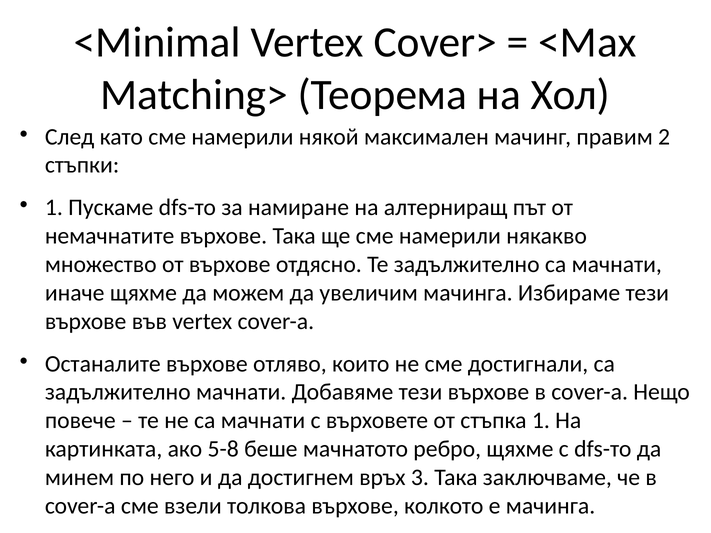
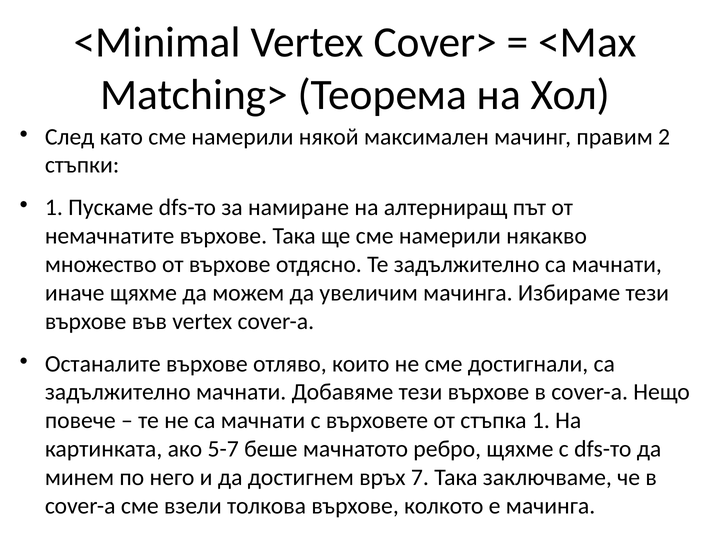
5-8: 5-8 -> 5-7 (223, 449)
3: 3 -> 7 (420, 478)
